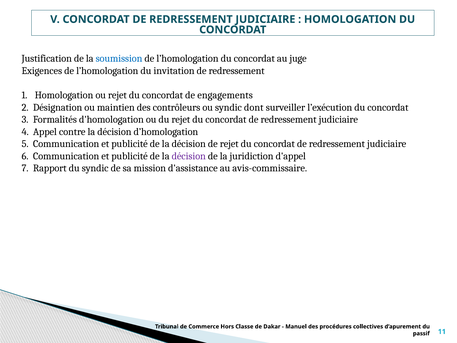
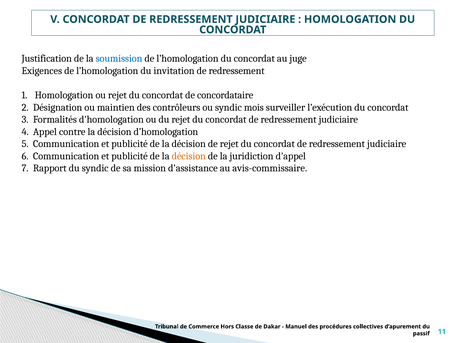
engagements: engagements -> concordataire (225, 95)
dont: dont -> mois (254, 107)
décision colour: purple -> orange (189, 156)
